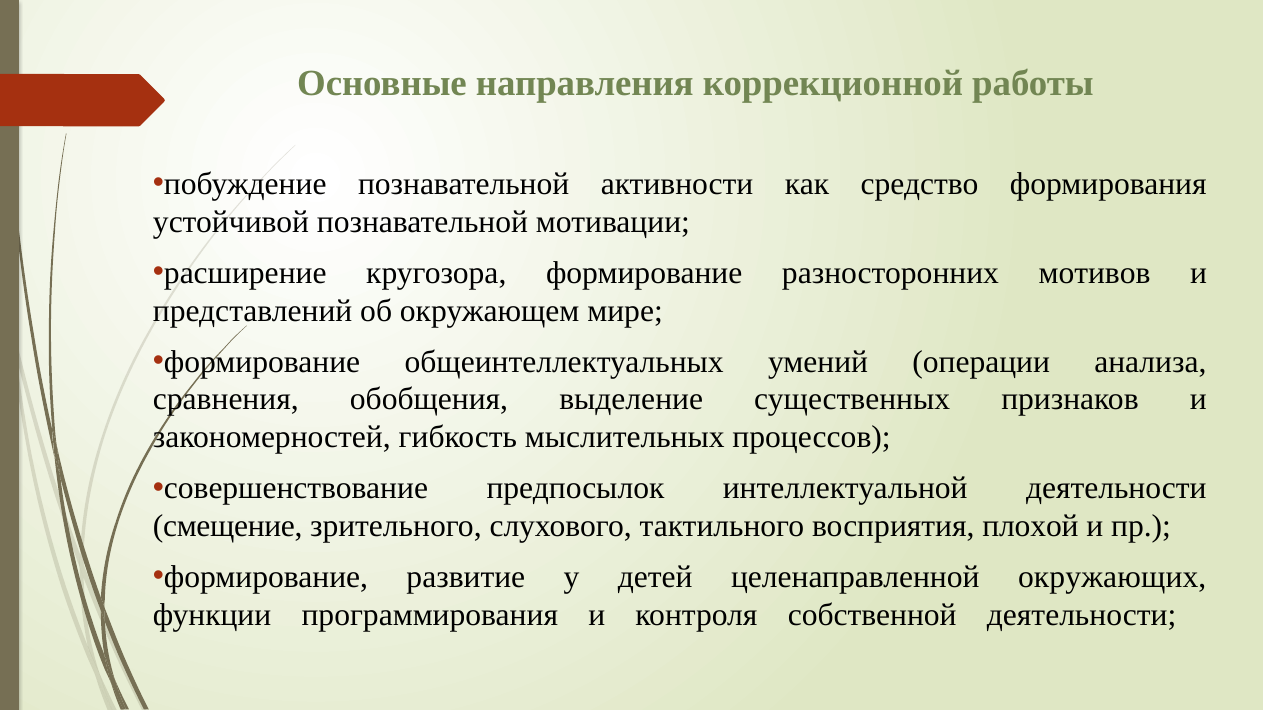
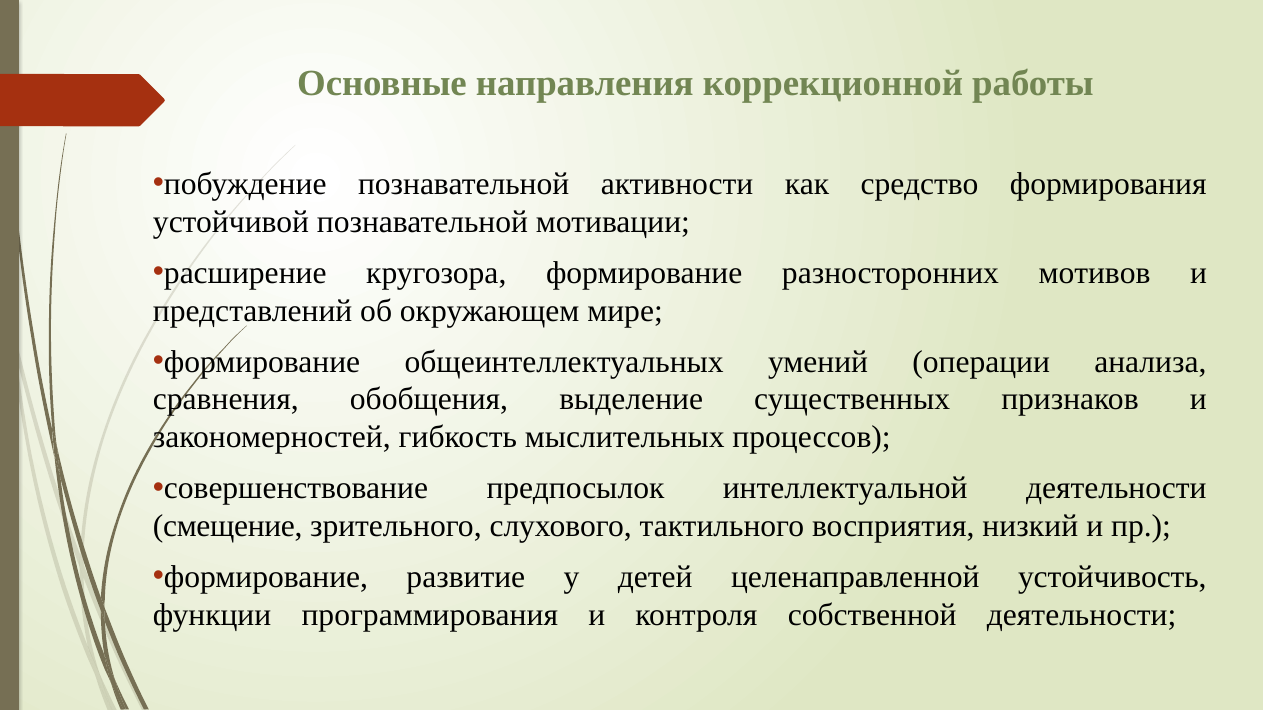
плохой: плохой -> низкий (1030, 527)
окружающих: окружающих -> устойчивость (1112, 578)
